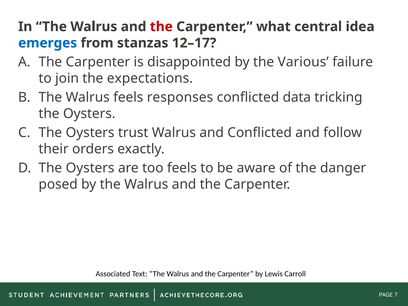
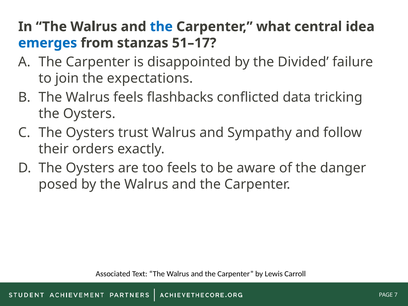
the colour: red -> blue (161, 27)
12–17: 12–17 -> 51–17 (194, 43)
Various: Various -> Divided (303, 62)
responses: responses -> flashbacks (180, 97)
and Conflicted: Conflicted -> Sympathy (260, 133)
